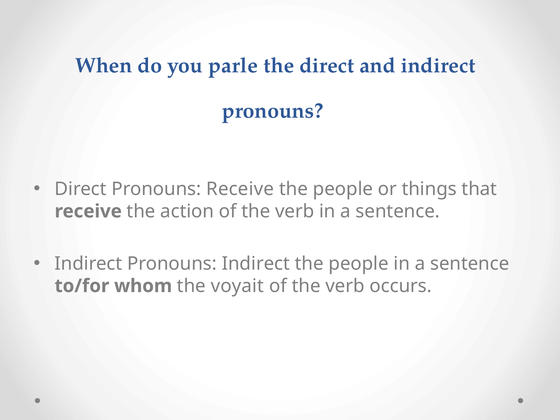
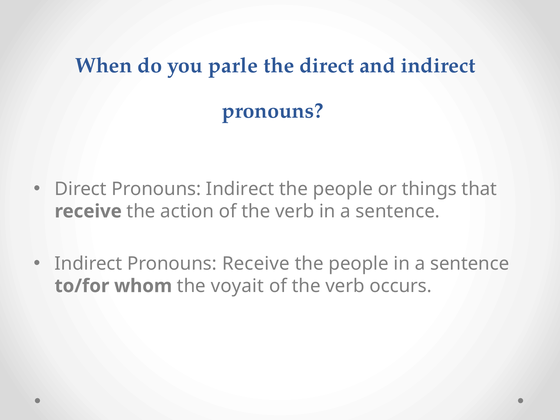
Pronouns Receive: Receive -> Indirect (240, 189)
Pronouns Indirect: Indirect -> Receive (256, 264)
